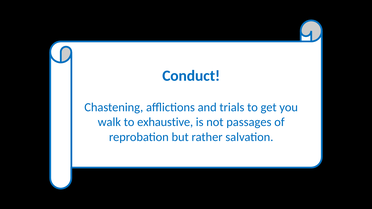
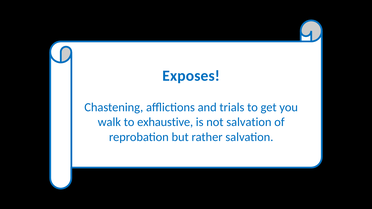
Conduct: Conduct -> Exposes (191, 76)
not passages: passages -> salvation (249, 122)
